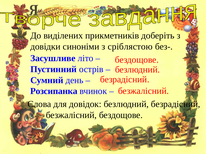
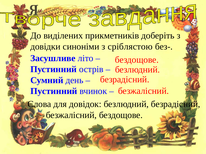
Розсипанка: Розсипанка -> Пустинний (54, 91)
